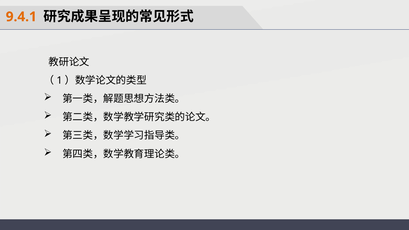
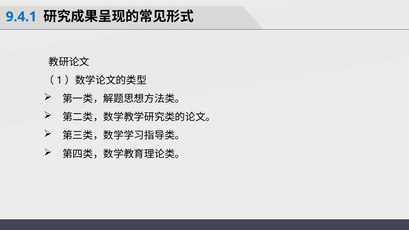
9.4.1 colour: orange -> blue (21, 17)
